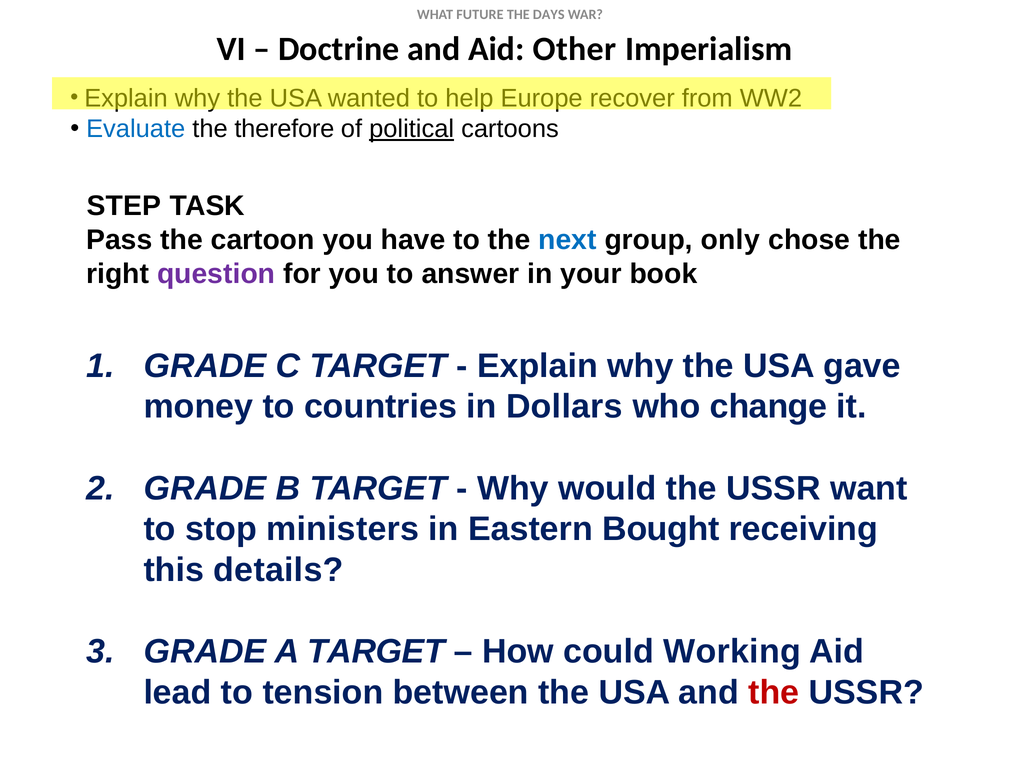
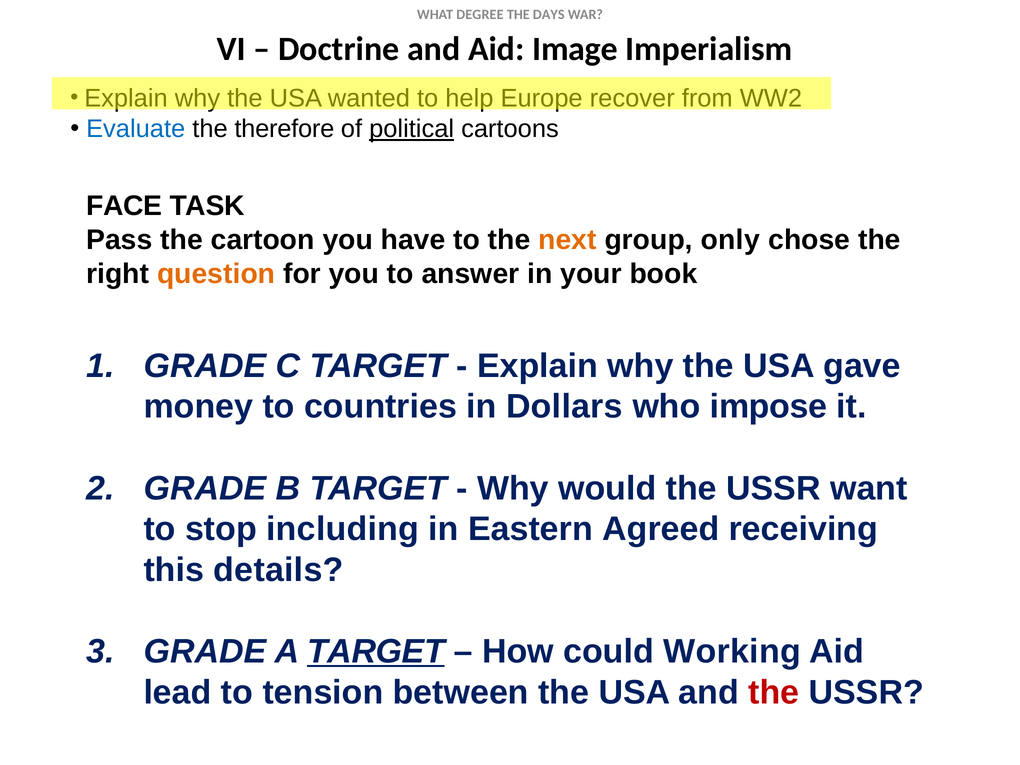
FUTURE: FUTURE -> DEGREE (480, 14)
Other: Other -> Image (575, 49)
STEP: STEP -> FACE (124, 206)
next colour: blue -> orange (568, 240)
question colour: purple -> orange (216, 274)
change: change -> impose (769, 407)
ministers: ministers -> including (343, 529)
Bought: Bought -> Agreed (661, 529)
TARGET underline: none -> present (376, 651)
